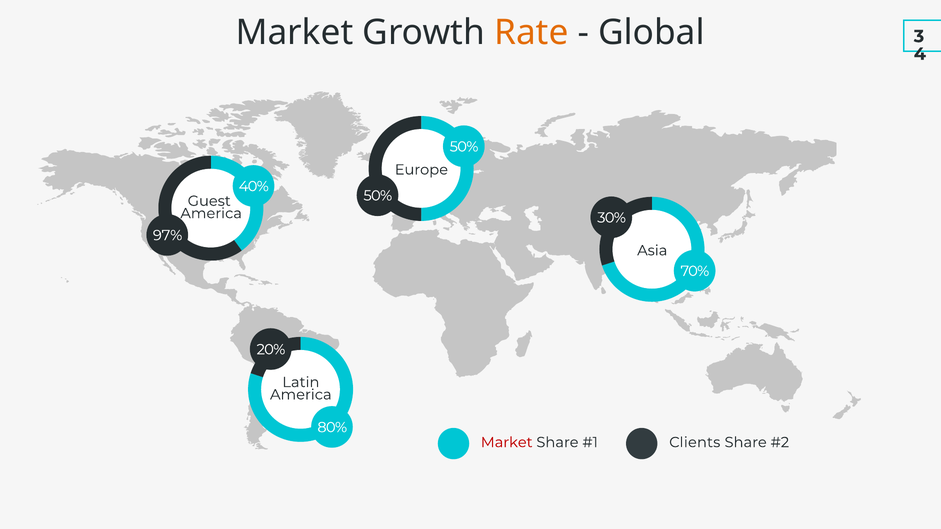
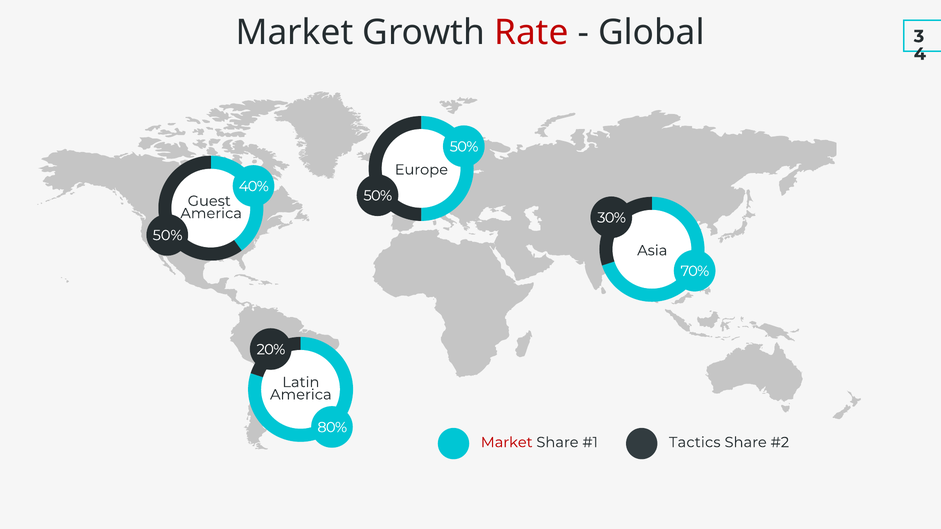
Rate colour: orange -> red (531, 33)
97%: 97% -> 50% (168, 235)
Clients: Clients -> Tactics (695, 443)
